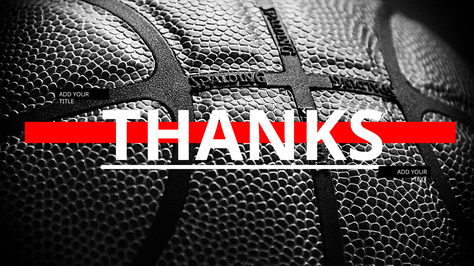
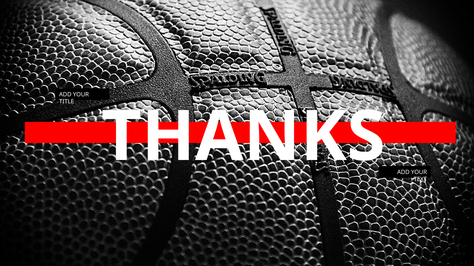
THANKS underline: present -> none (243, 137)
